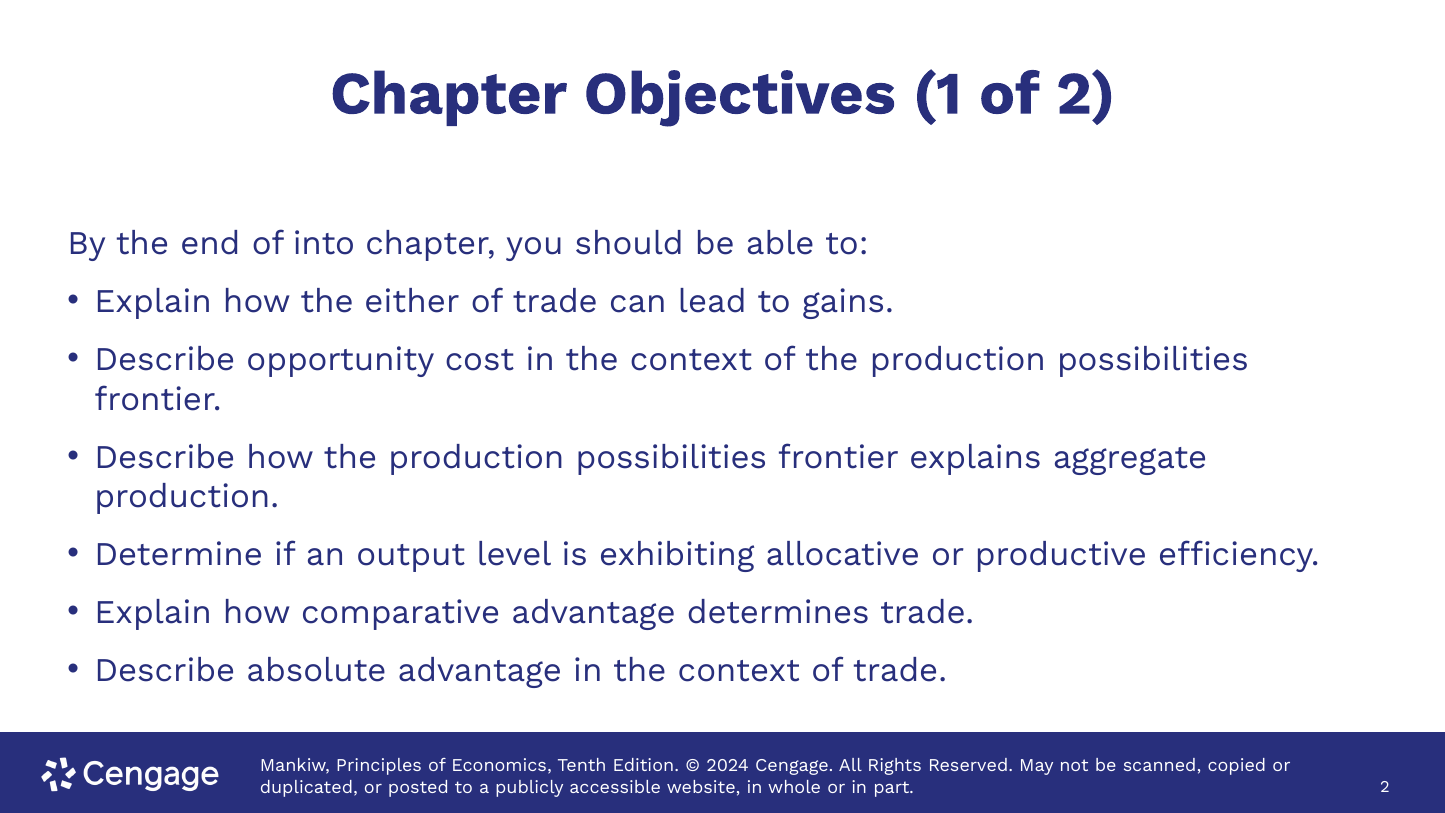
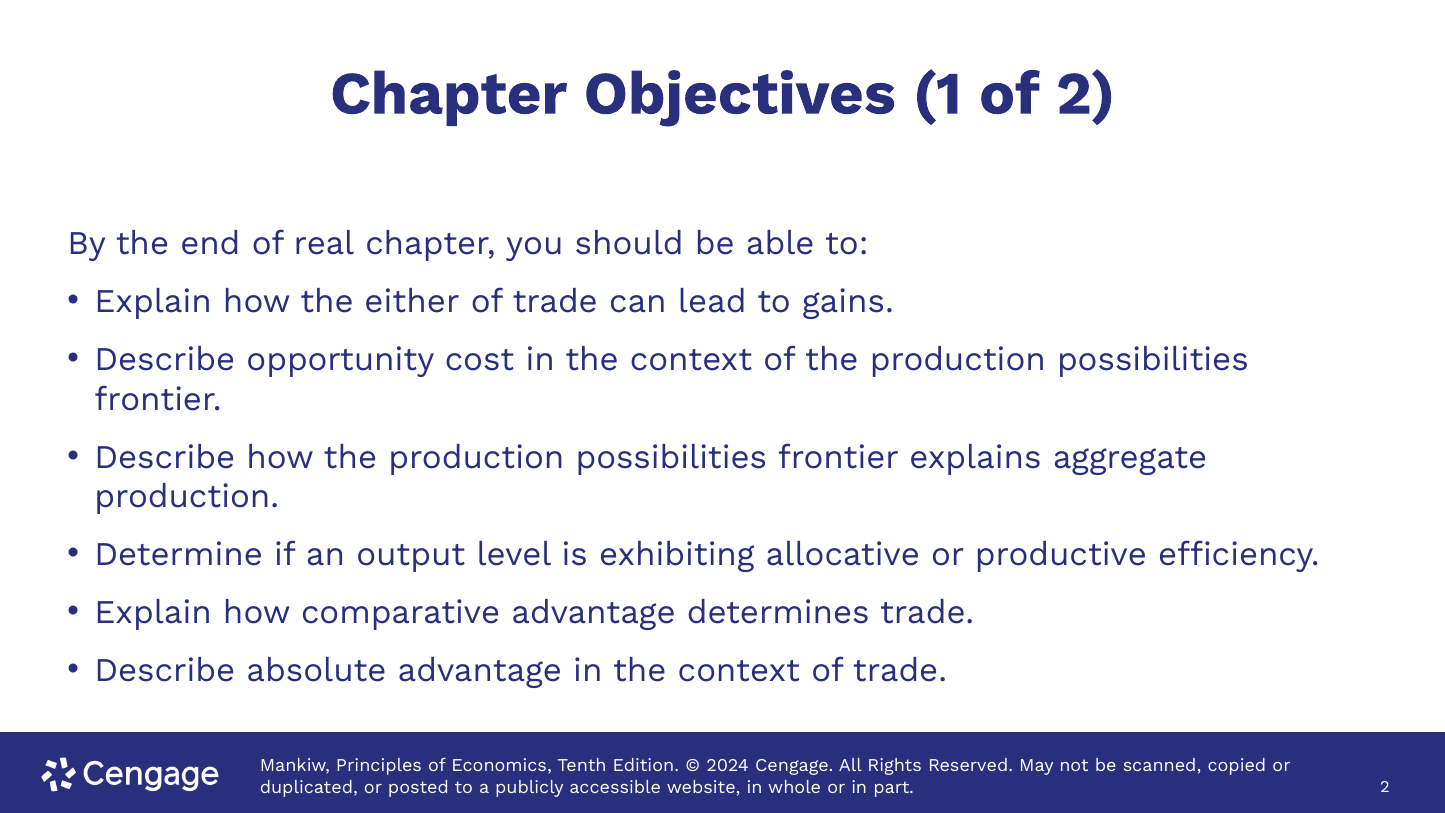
into: into -> real (324, 244)
